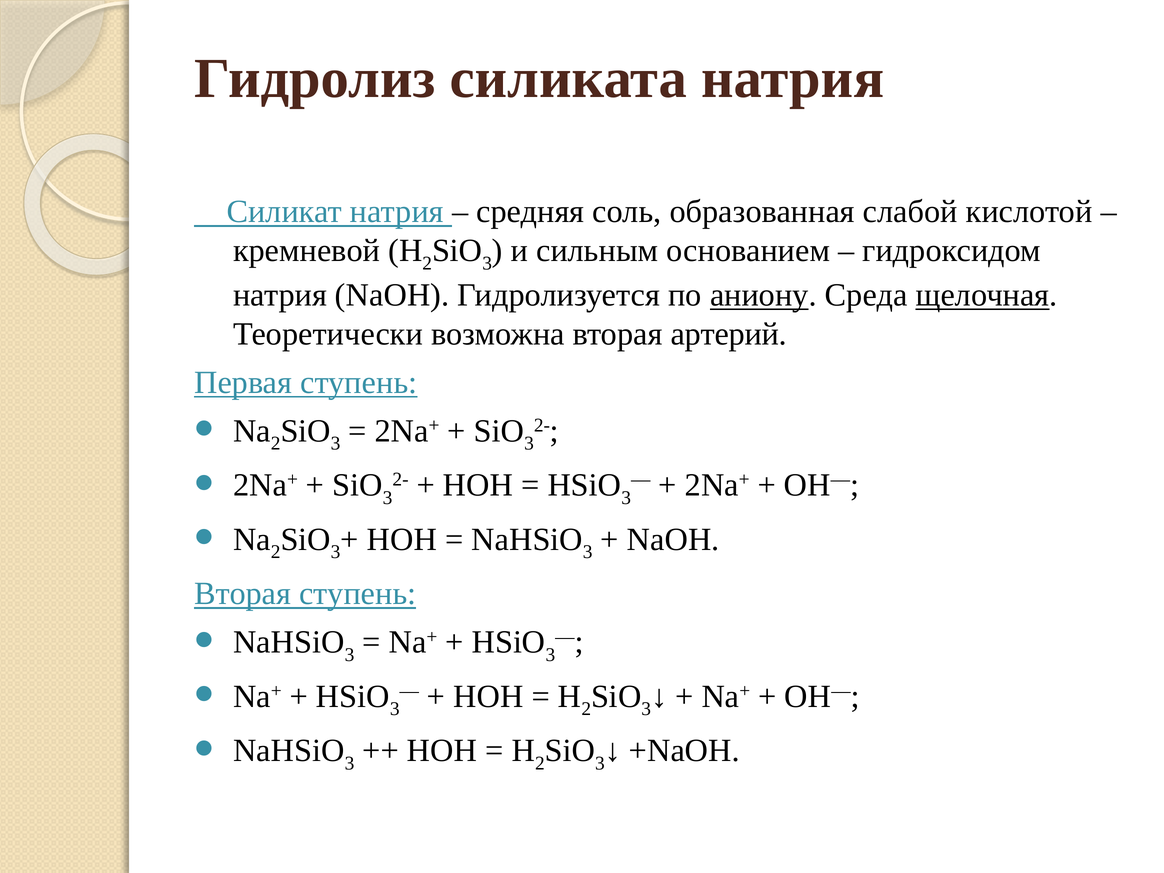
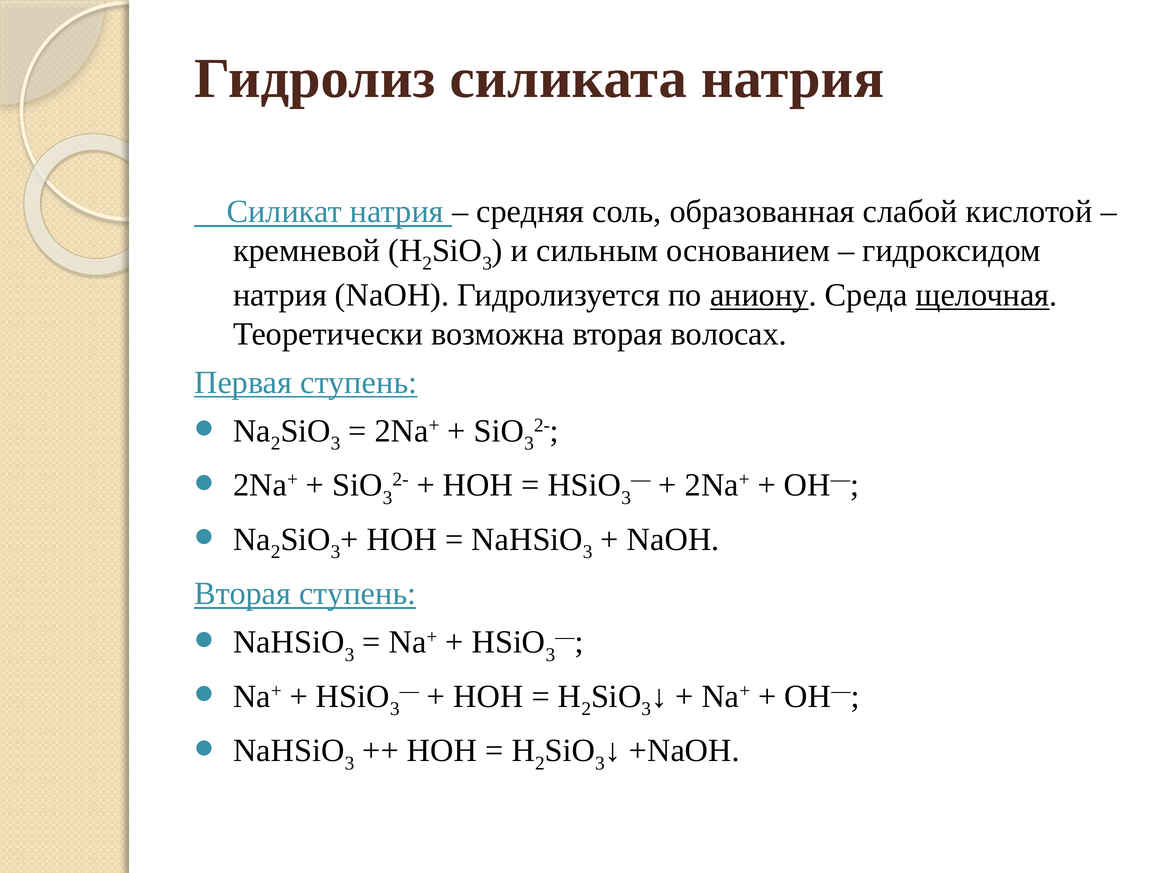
артерий: артерий -> волосах (729, 334)
